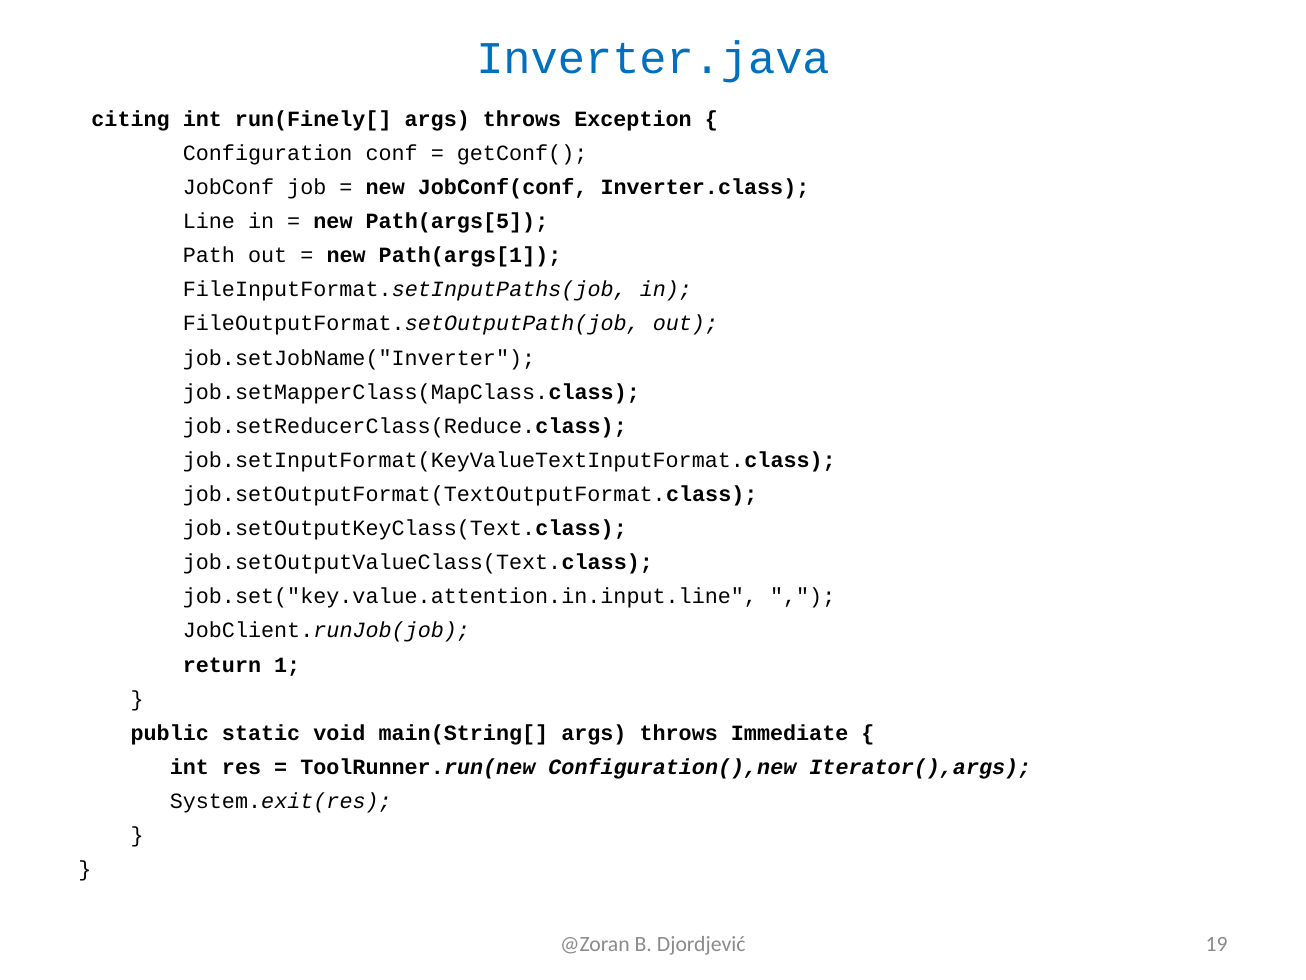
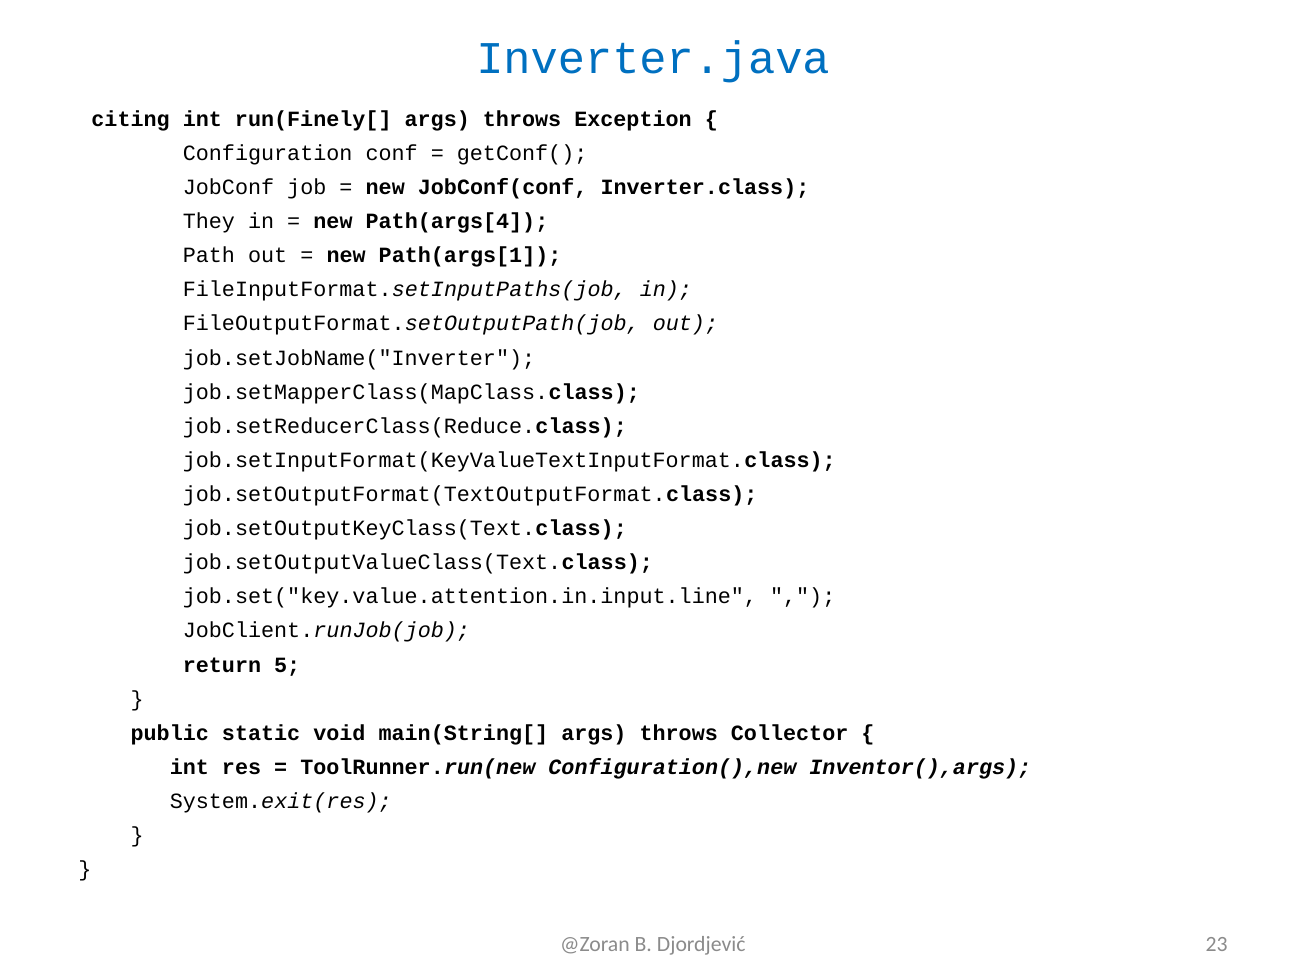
Line: Line -> They (209, 221)
Path(args[5: Path(args[5 -> Path(args[4 (457, 221)
1: 1 -> 5 (287, 664)
Immediate: Immediate -> Collector (790, 733)
Iterator(),args: Iterator(),args -> Inventor(),args (920, 767)
19: 19 -> 23 (1217, 944)
